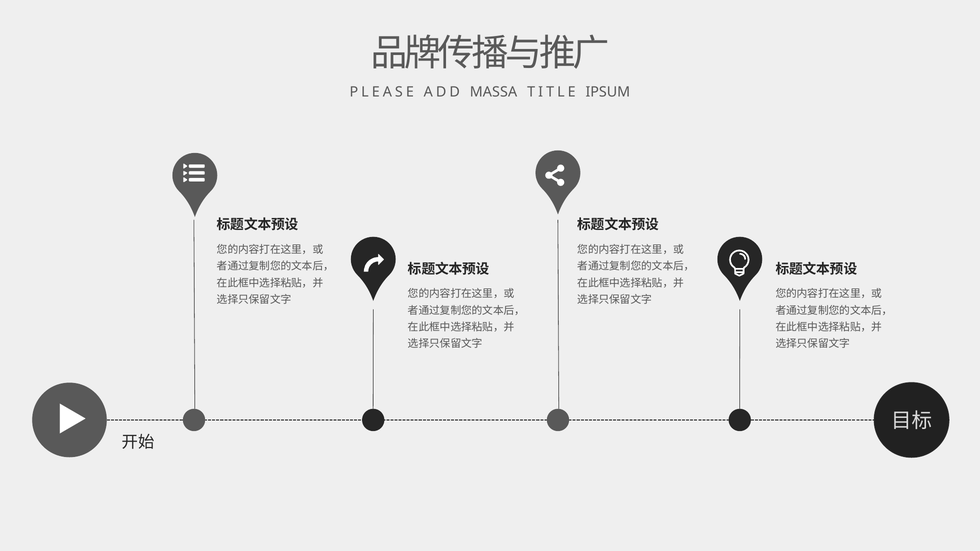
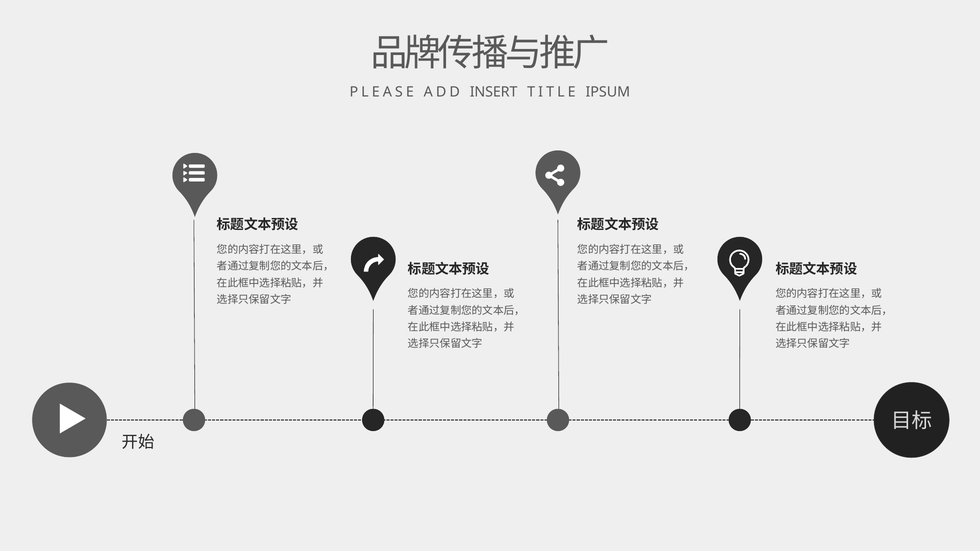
MASSA: MASSA -> INSERT (494, 92)
